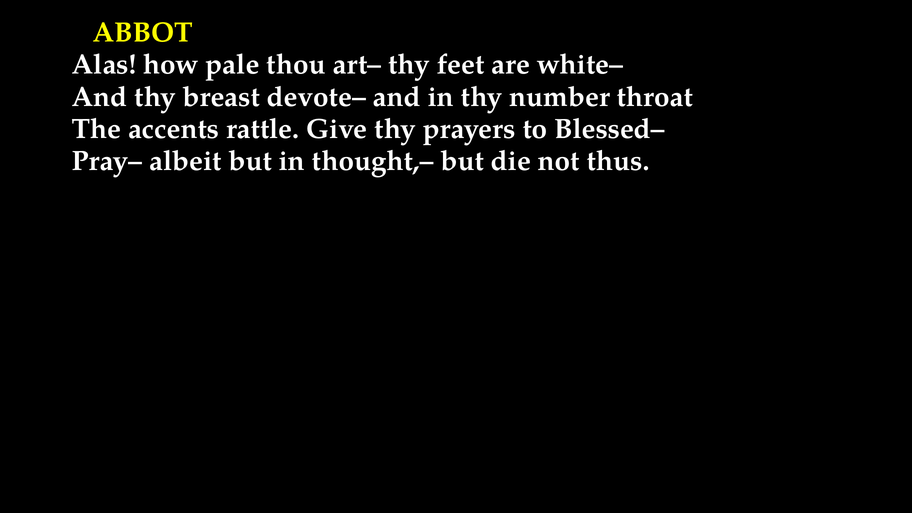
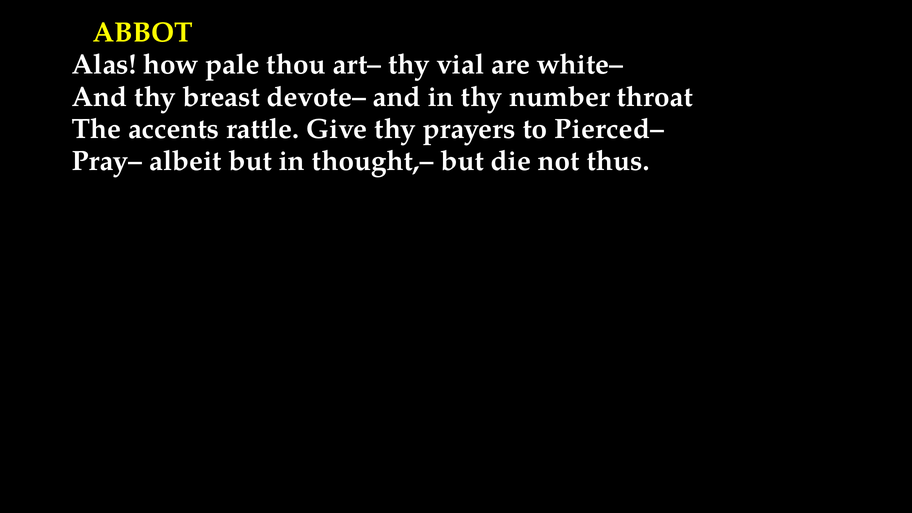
feet: feet -> vial (460, 65)
Blessed–: Blessed– -> Pierced– (609, 129)
